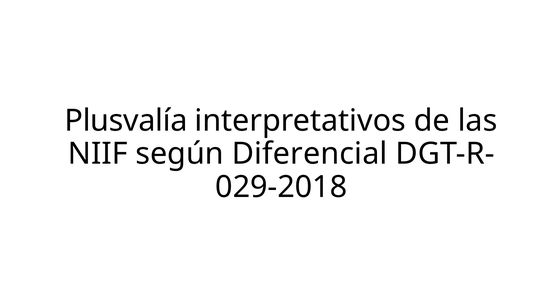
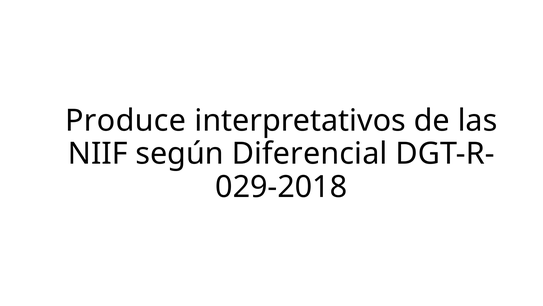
Plusvalía: Plusvalía -> Produce (126, 121)
